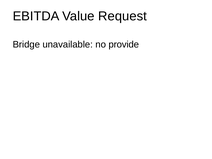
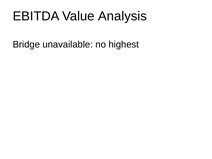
Request: Request -> Analysis (123, 16)
provide: provide -> highest (124, 44)
